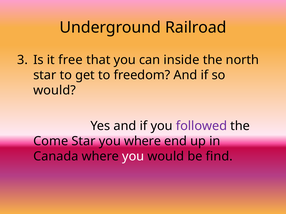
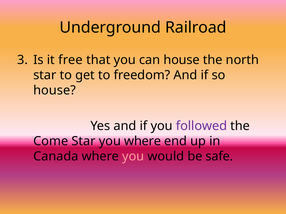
can inside: inside -> house (182, 60)
would: would -> house (55, 91)
you colour: white -> pink (133, 157)
find: find -> safe (219, 157)
